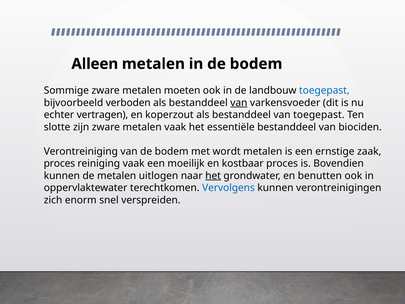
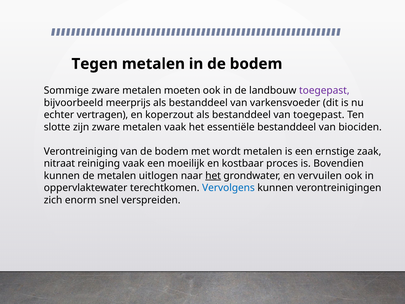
Alleen: Alleen -> Tegen (95, 64)
toegepast colour: blue -> purple (324, 90)
verboden: verboden -> meerprijs (128, 103)
van underline: present -> none (239, 103)
proces: proces -> nitraat (59, 163)
benutten: benutten -> vervuilen (320, 176)
